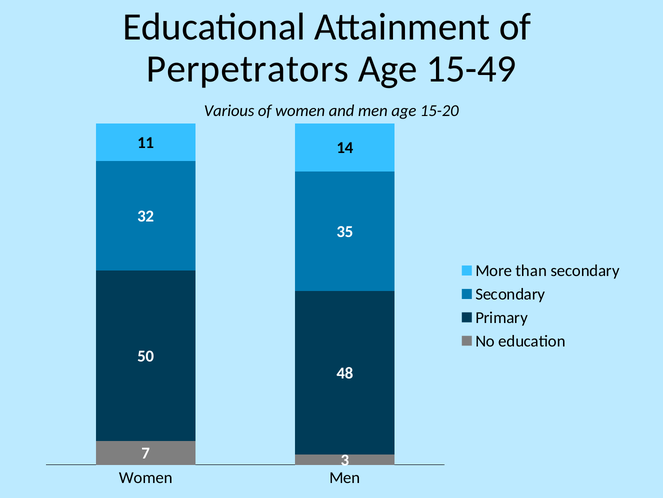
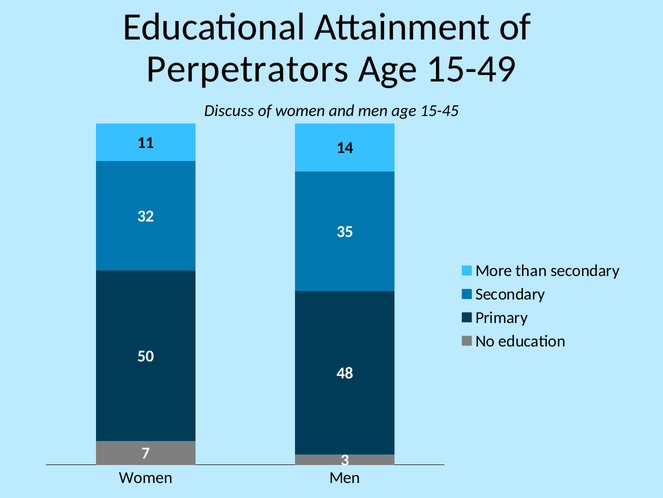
Various: Various -> Discuss (229, 110)
15-20: 15-20 -> 15-45 (439, 110)
